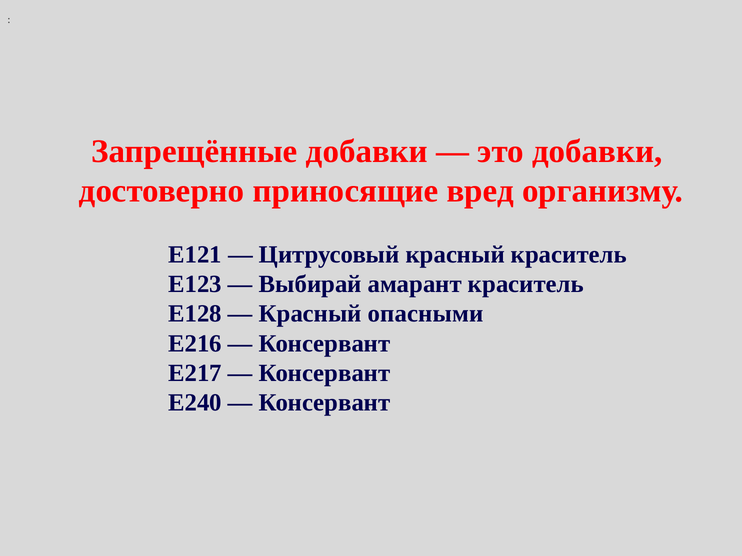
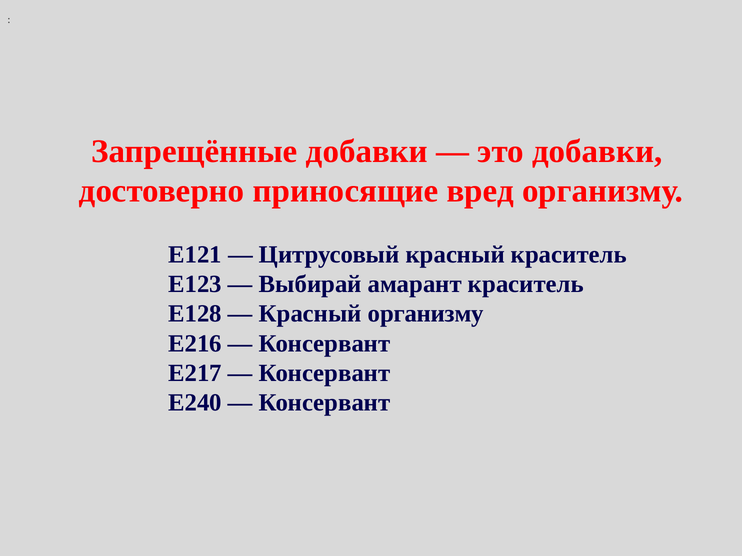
Красный опасными: опасными -> организму (426, 314)
